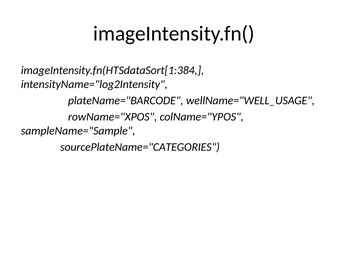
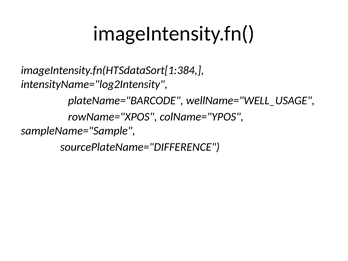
sourcePlateName="CATEGORIES: sourcePlateName="CATEGORIES -> sourcePlateName="DIFFERENCE (140, 147)
